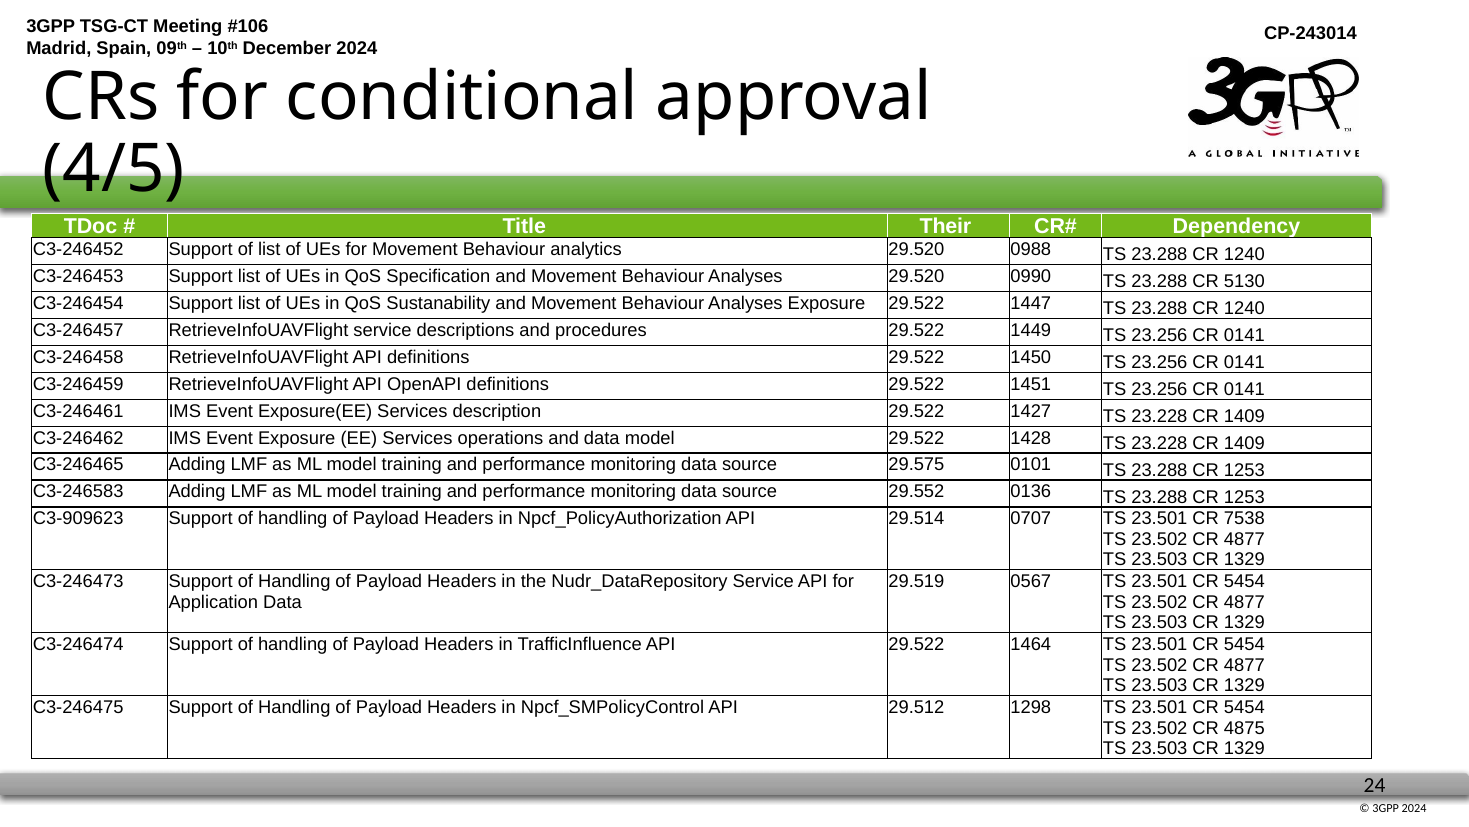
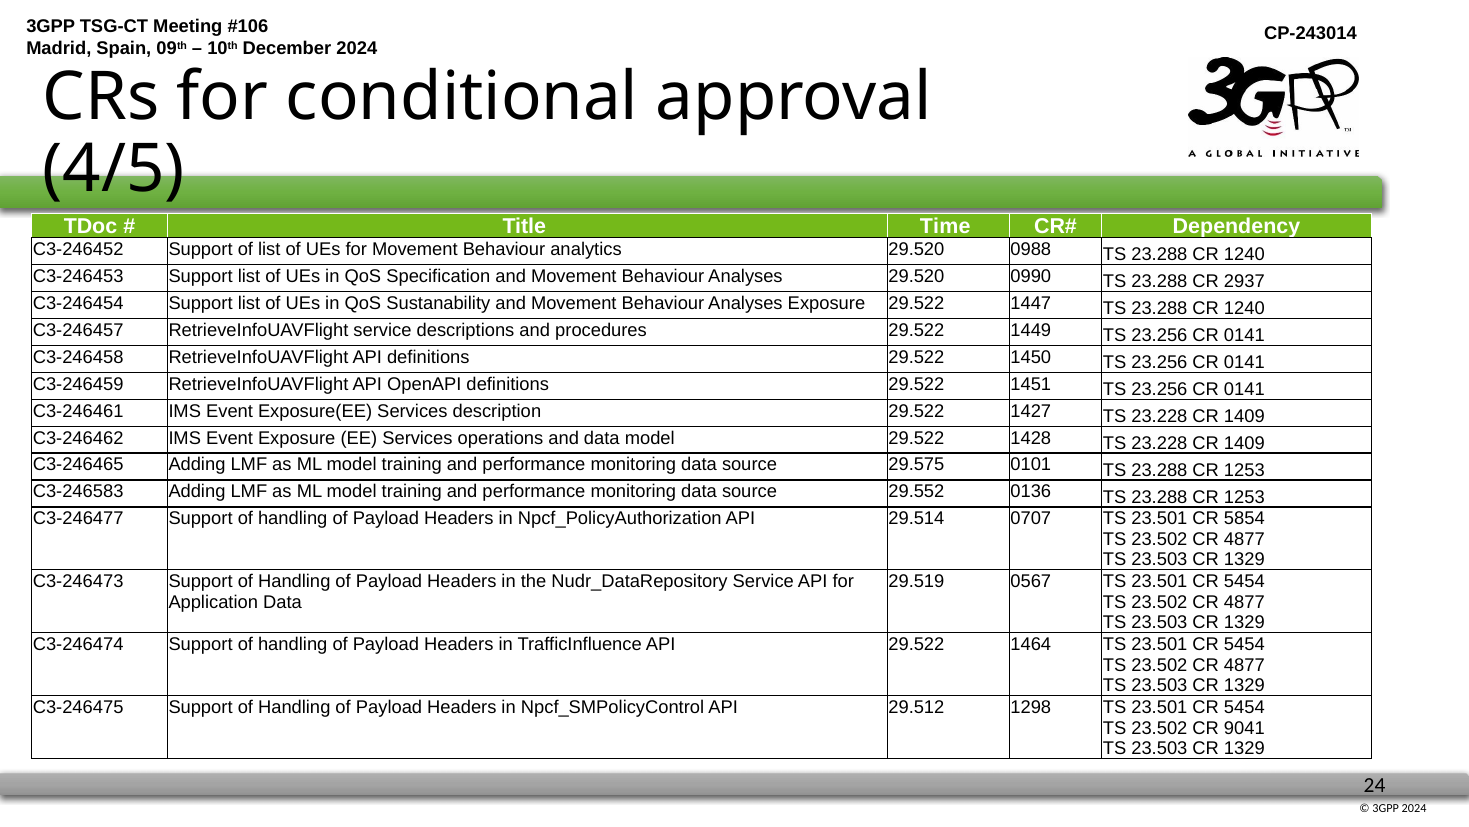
Their: Their -> Time (945, 226)
5130: 5130 -> 2937 (1244, 281)
C3-909623: C3-909623 -> C3-246477 (78, 518)
7538: 7538 -> 5854 (1244, 518)
4875: 4875 -> 9041 (1244, 727)
